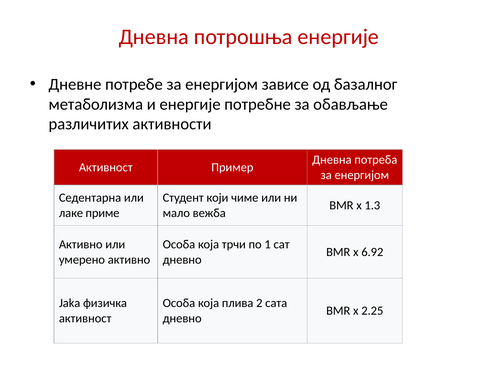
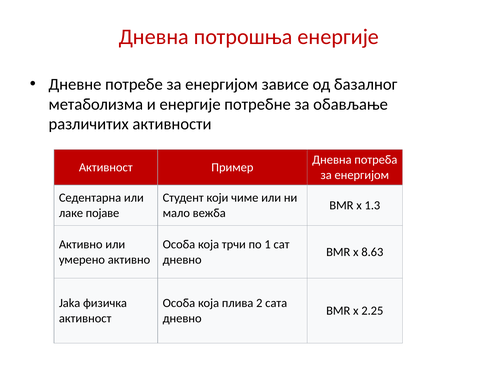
приме: приме -> појаве (102, 213)
6.92: 6.92 -> 8.63 (372, 252)
